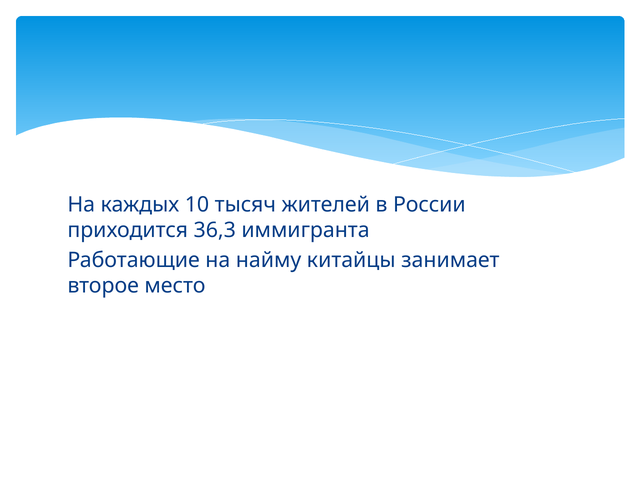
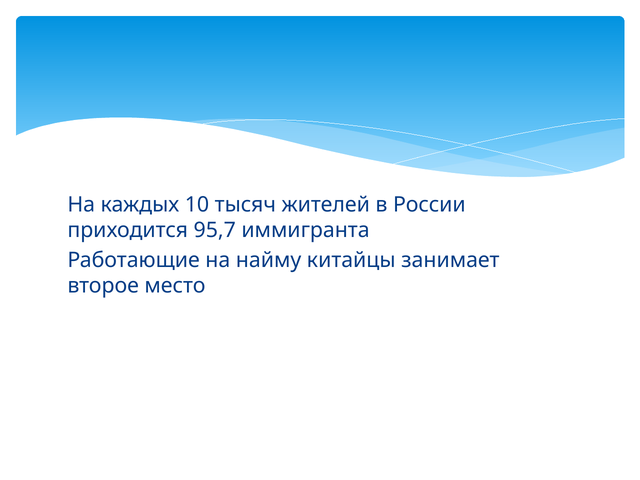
36,3: 36,3 -> 95,7 (215, 230)
